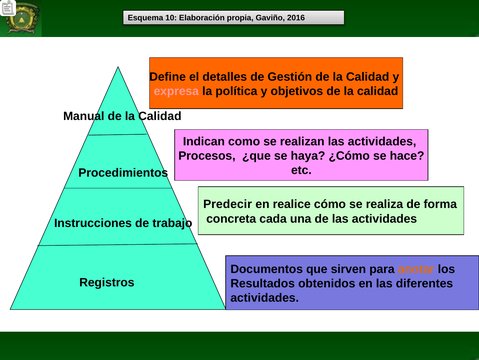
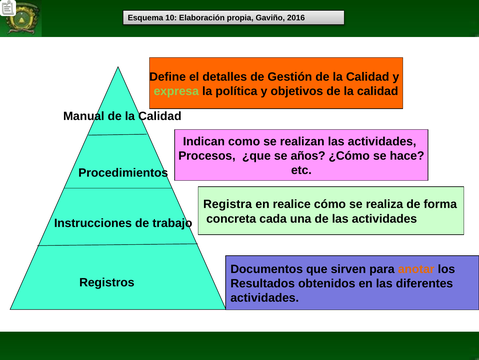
expresa colour: pink -> light green (176, 91)
haya: haya -> años (308, 156)
Predecir: Predecir -> Registra (228, 204)
